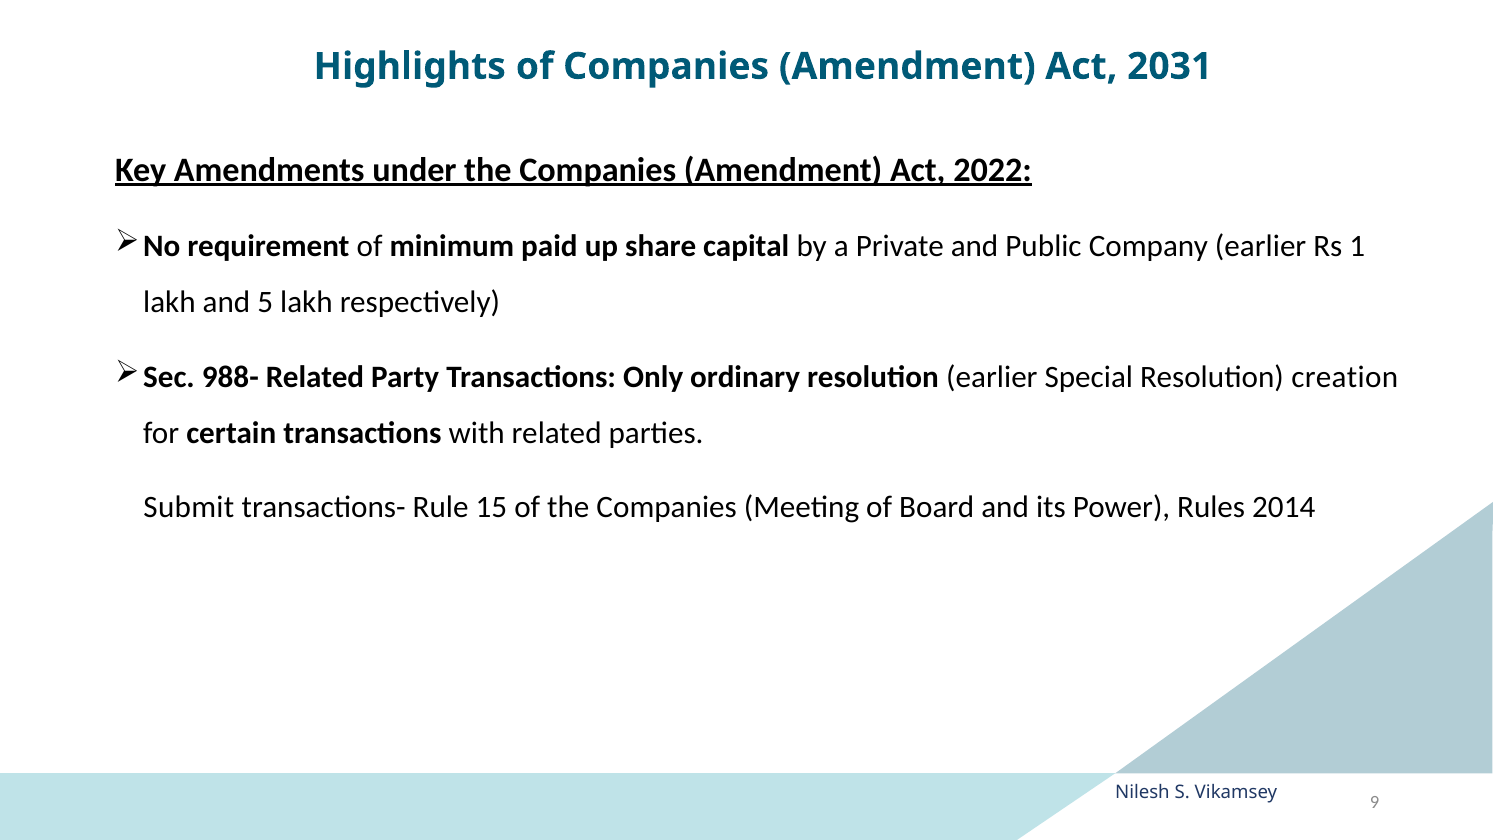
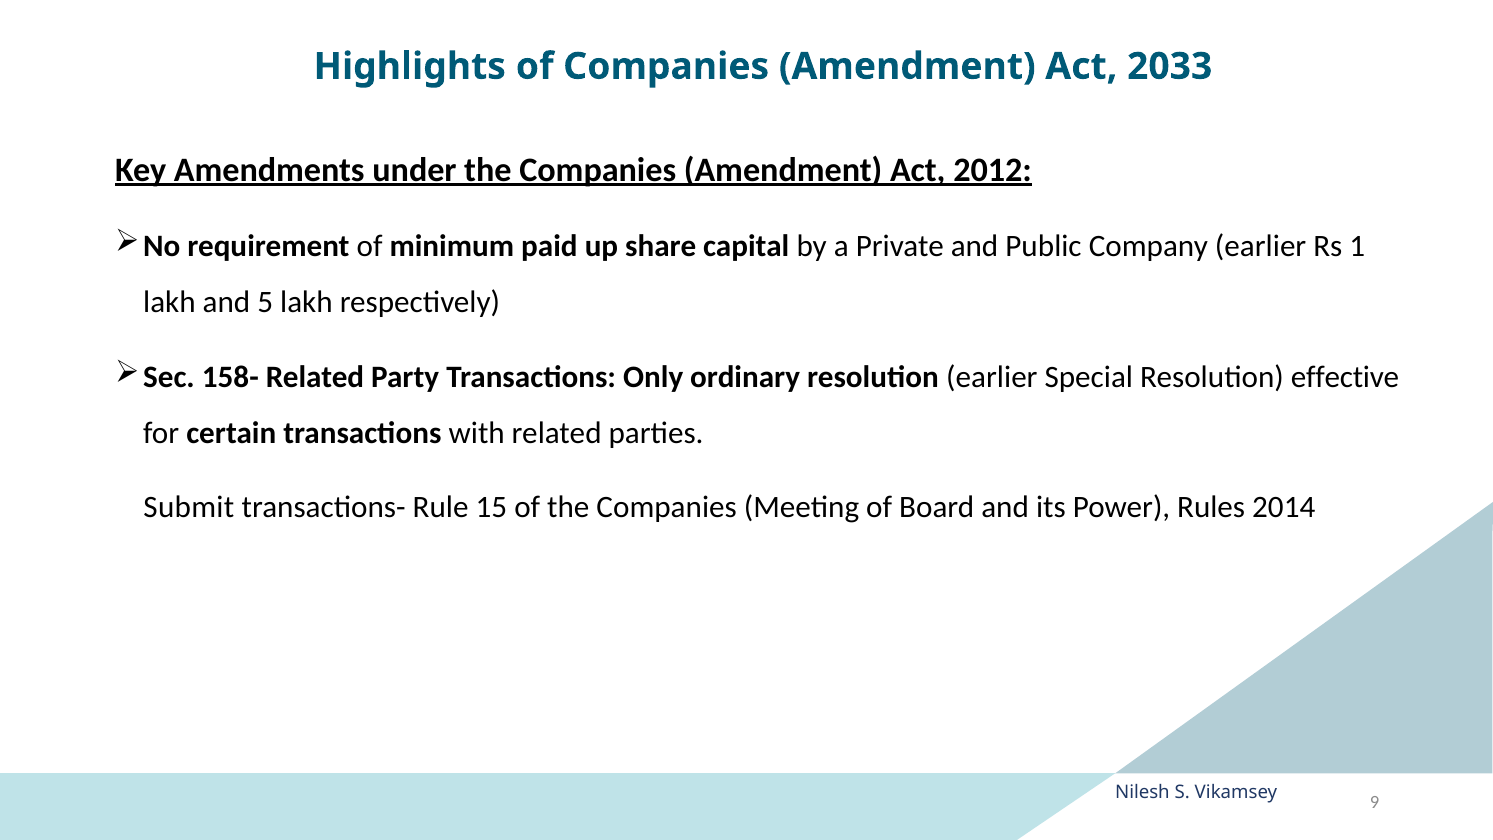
2031: 2031 -> 2033 (1170, 66)
2022: 2022 -> 2012 (993, 170)
988-: 988- -> 158- (230, 377)
creation: creation -> effective (1345, 377)
